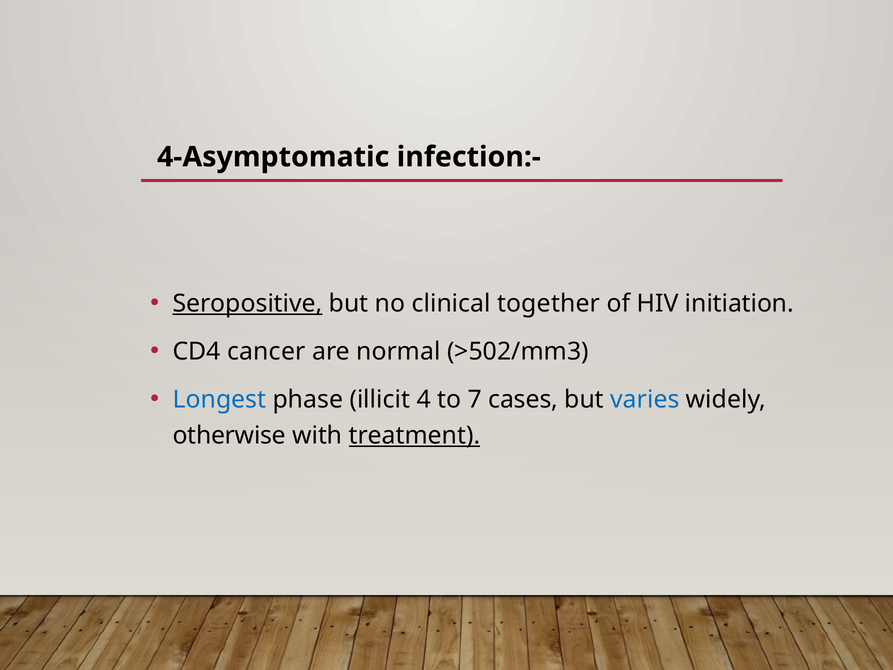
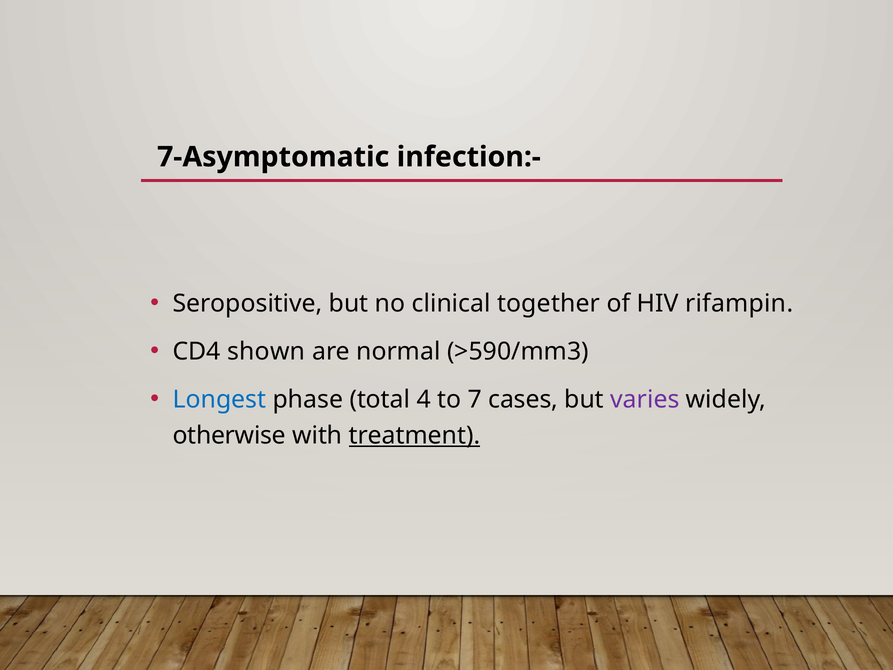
4-Asymptomatic: 4-Asymptomatic -> 7-Asymptomatic (273, 157)
Seropositive underline: present -> none (248, 303)
initiation: initiation -> rifampin (739, 303)
cancer: cancer -> shown (266, 351)
>502/mm3: >502/mm3 -> >590/mm3 (518, 351)
illicit: illicit -> total (380, 399)
varies colour: blue -> purple (645, 399)
